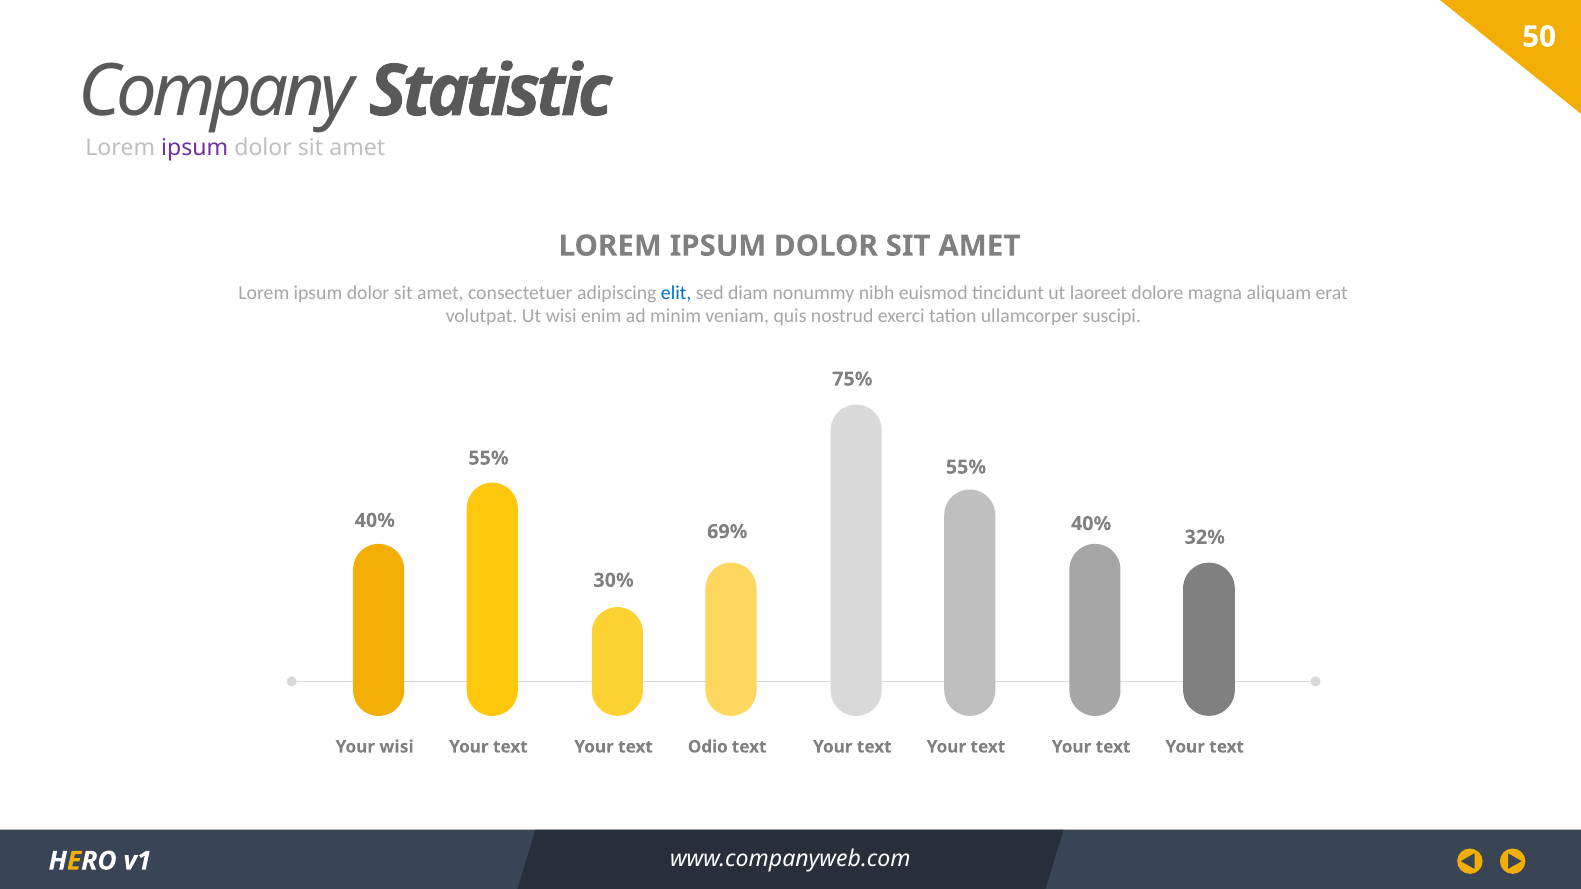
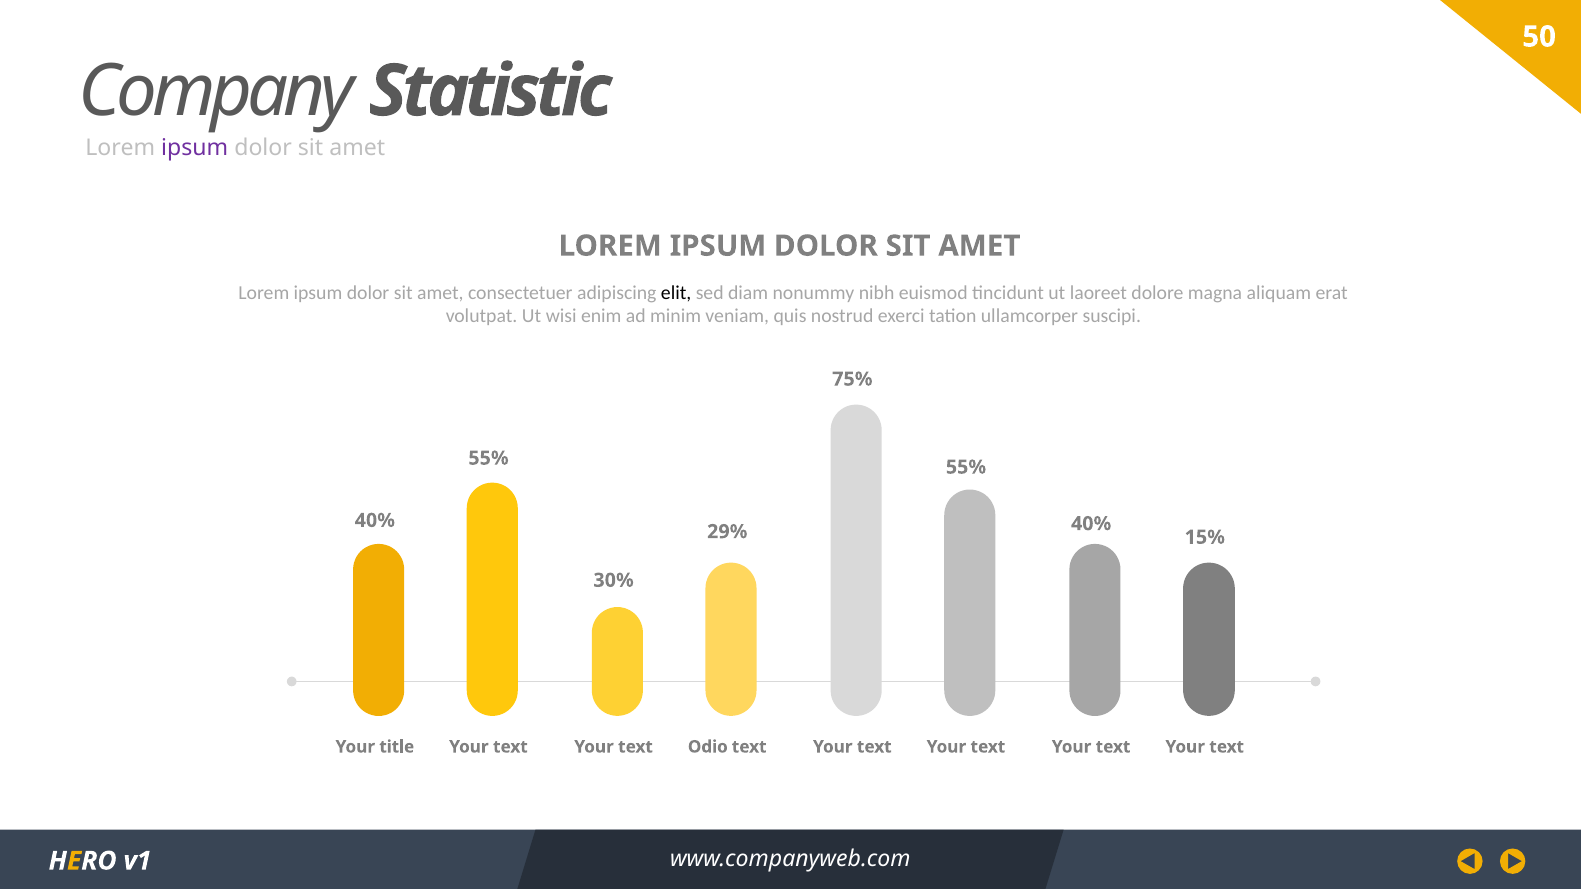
elit colour: blue -> black (676, 293)
69%: 69% -> 29% (727, 532)
32%: 32% -> 15% (1205, 537)
Your wisi: wisi -> title (397, 747)
